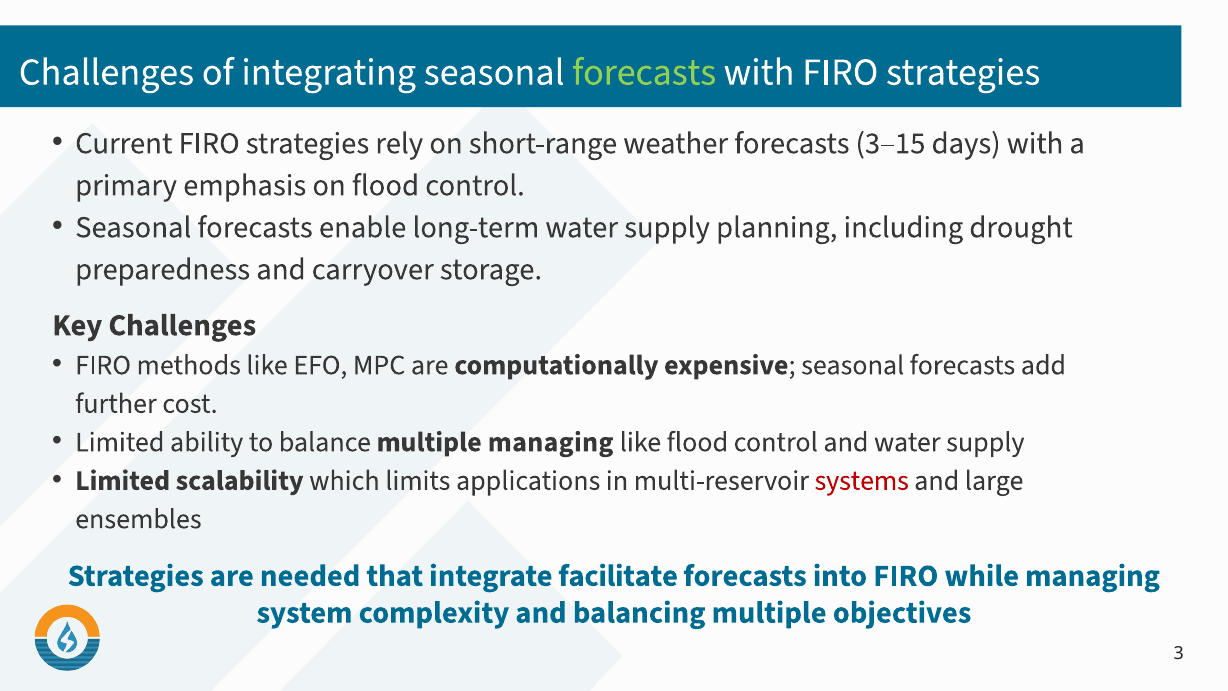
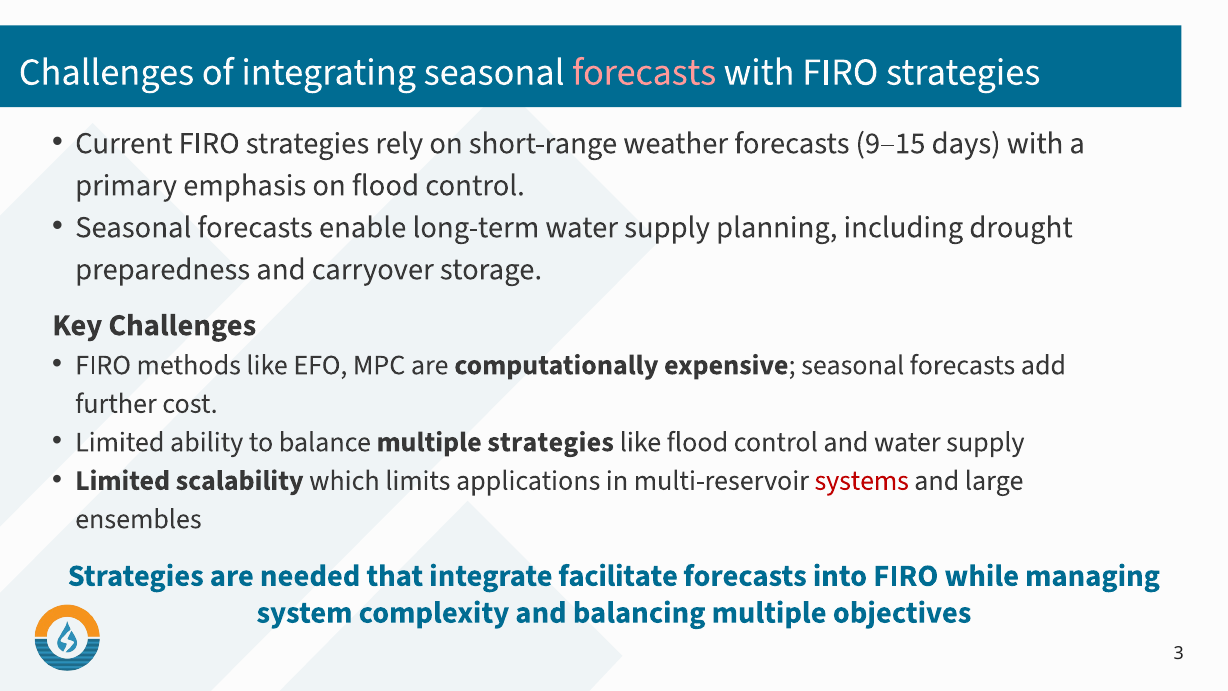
forecasts colour: light green -> pink (644, 72)
3–15: 3–15 -> 9–15 (891, 143)
multiple managing: managing -> strategies (551, 442)
